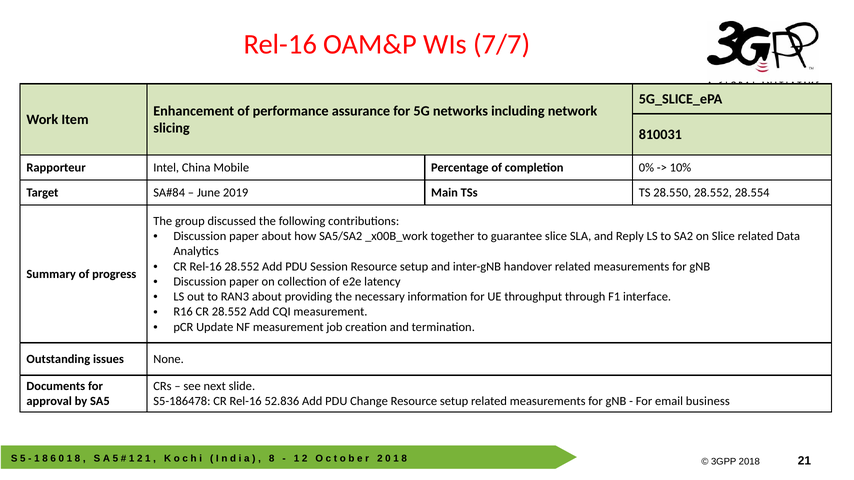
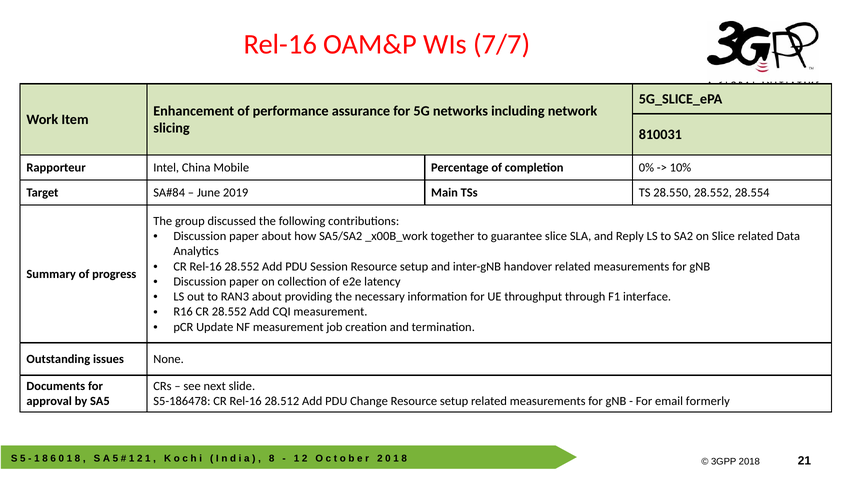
52.836: 52.836 -> 28.512 (282, 402)
business: business -> formerly (708, 402)
